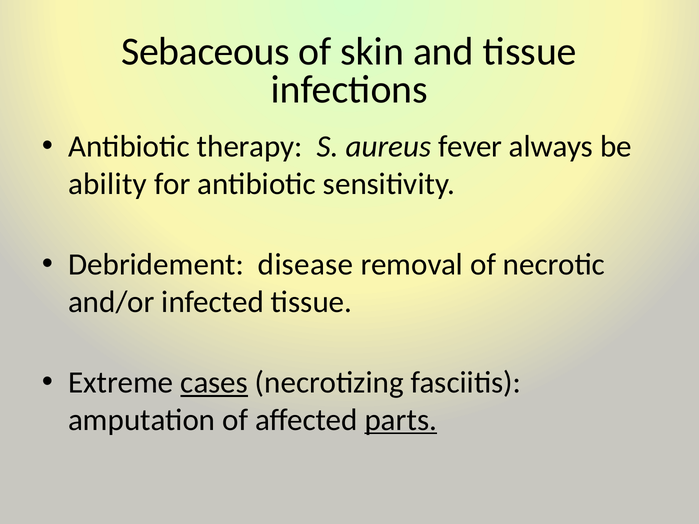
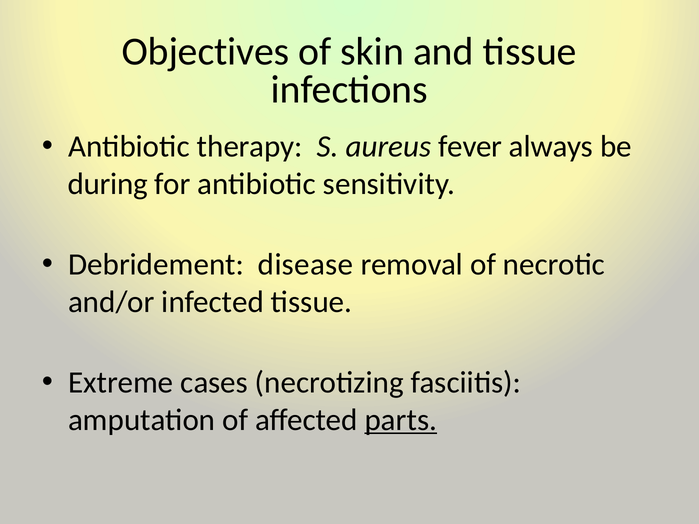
Sebaceous: Sebaceous -> Objectives (205, 52)
ability: ability -> during (108, 184)
cases underline: present -> none (214, 383)
